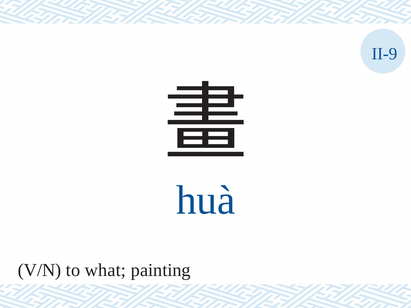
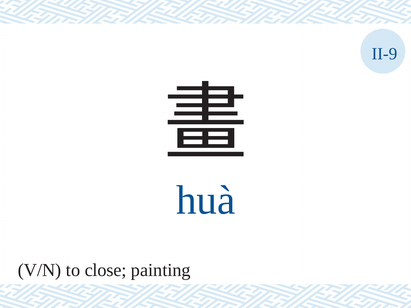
what: what -> close (106, 270)
